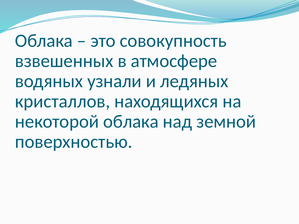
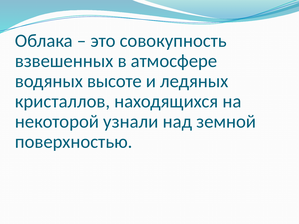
узнали: узнали -> высоте (114, 81)
некоторой облака: облака -> узнали (131, 122)
